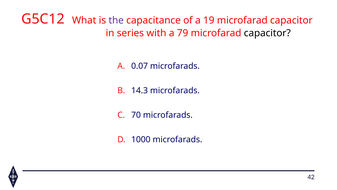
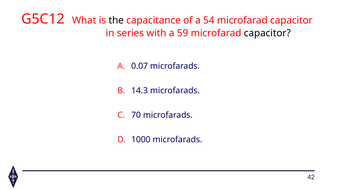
the colour: purple -> black (116, 20)
19: 19 -> 54 (209, 20)
79: 79 -> 59 (183, 33)
